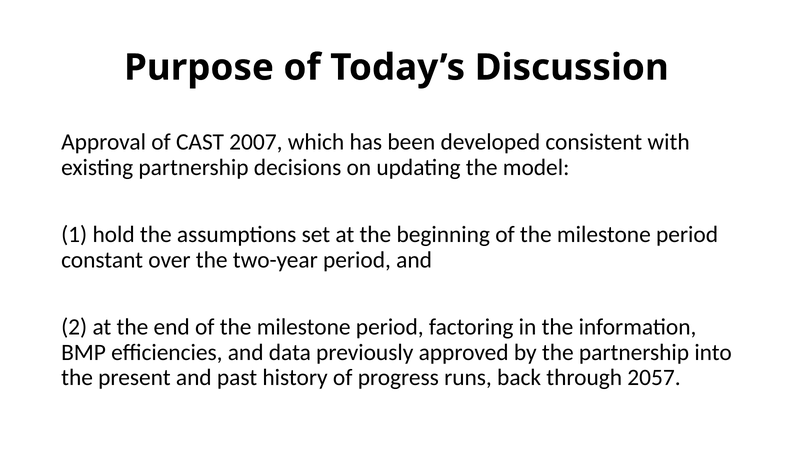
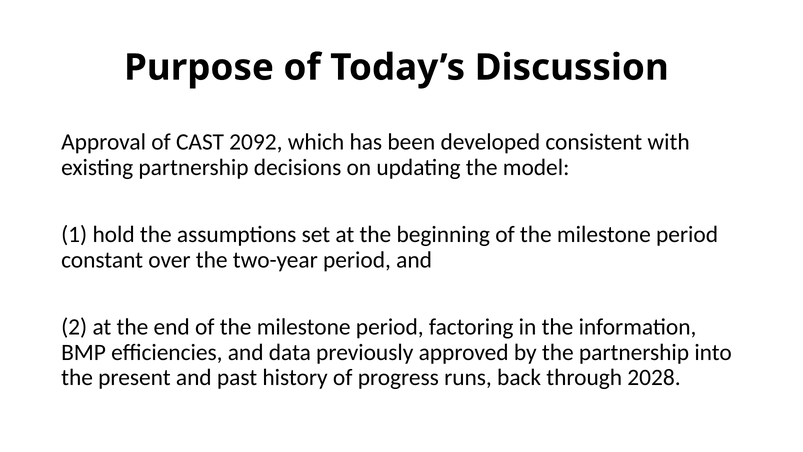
2007: 2007 -> 2092 (256, 142)
2057: 2057 -> 2028 (654, 377)
